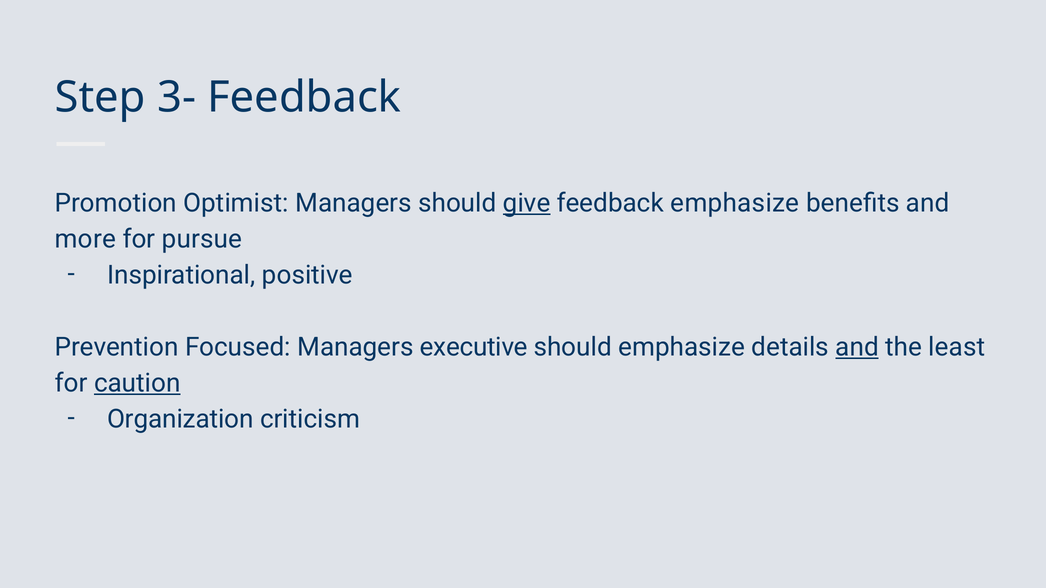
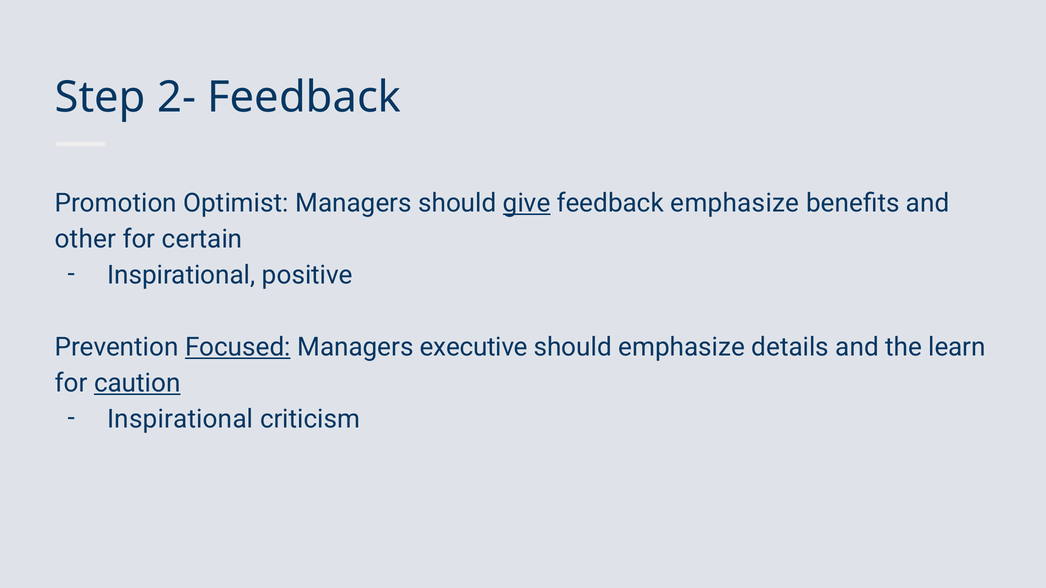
3-: 3- -> 2- (177, 97)
more: more -> other (85, 239)
pursue: pursue -> certain (202, 239)
Focused underline: none -> present (238, 347)
and underline: present -> none (857, 347)
least: least -> learn (957, 347)
Organization: Organization -> Inspirational (180, 420)
